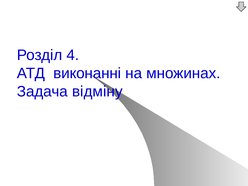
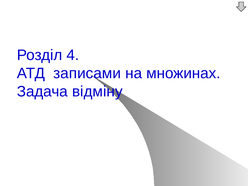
виконанні: виконанні -> записами (87, 73)
